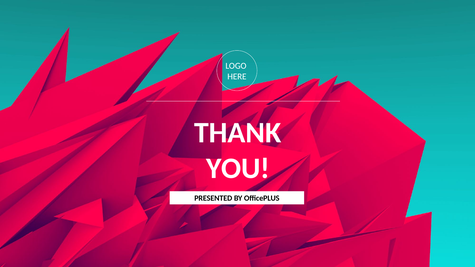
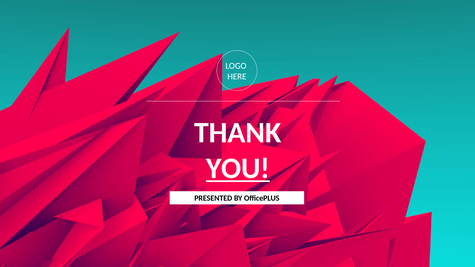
YOU underline: none -> present (238, 168)
